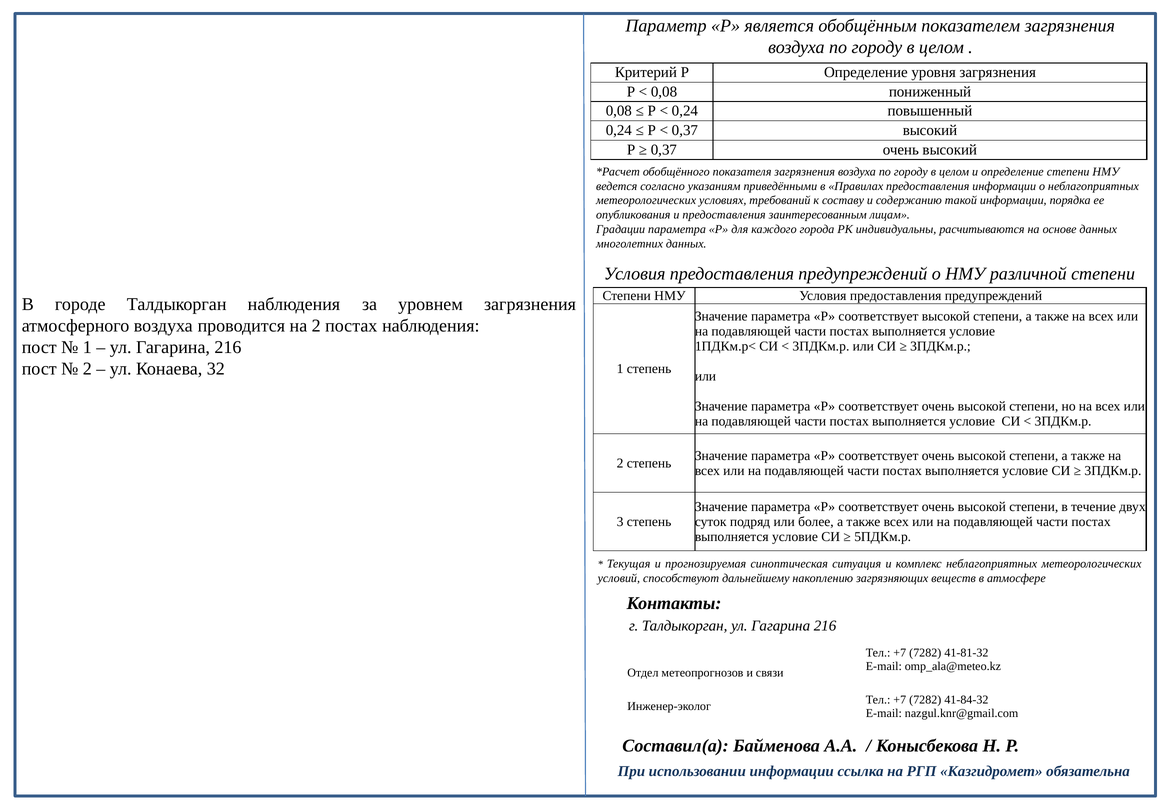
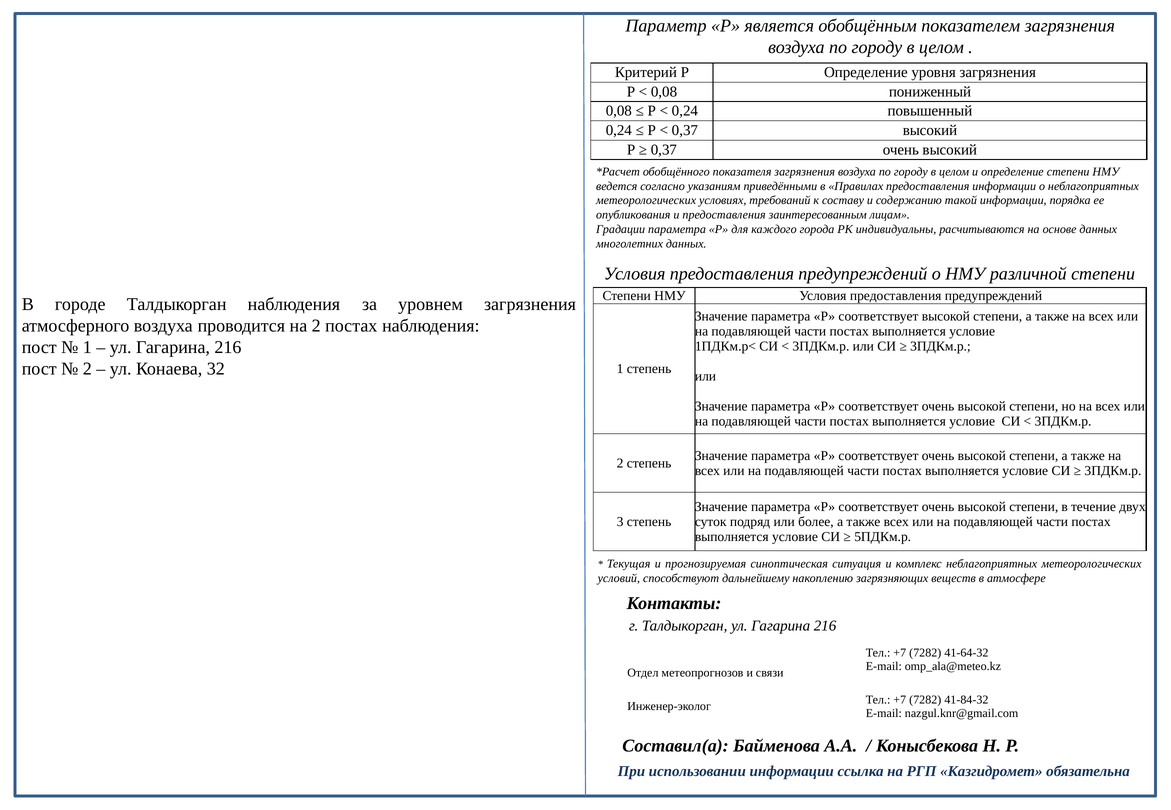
41-81-32: 41-81-32 -> 41-64-32 (966, 654)
